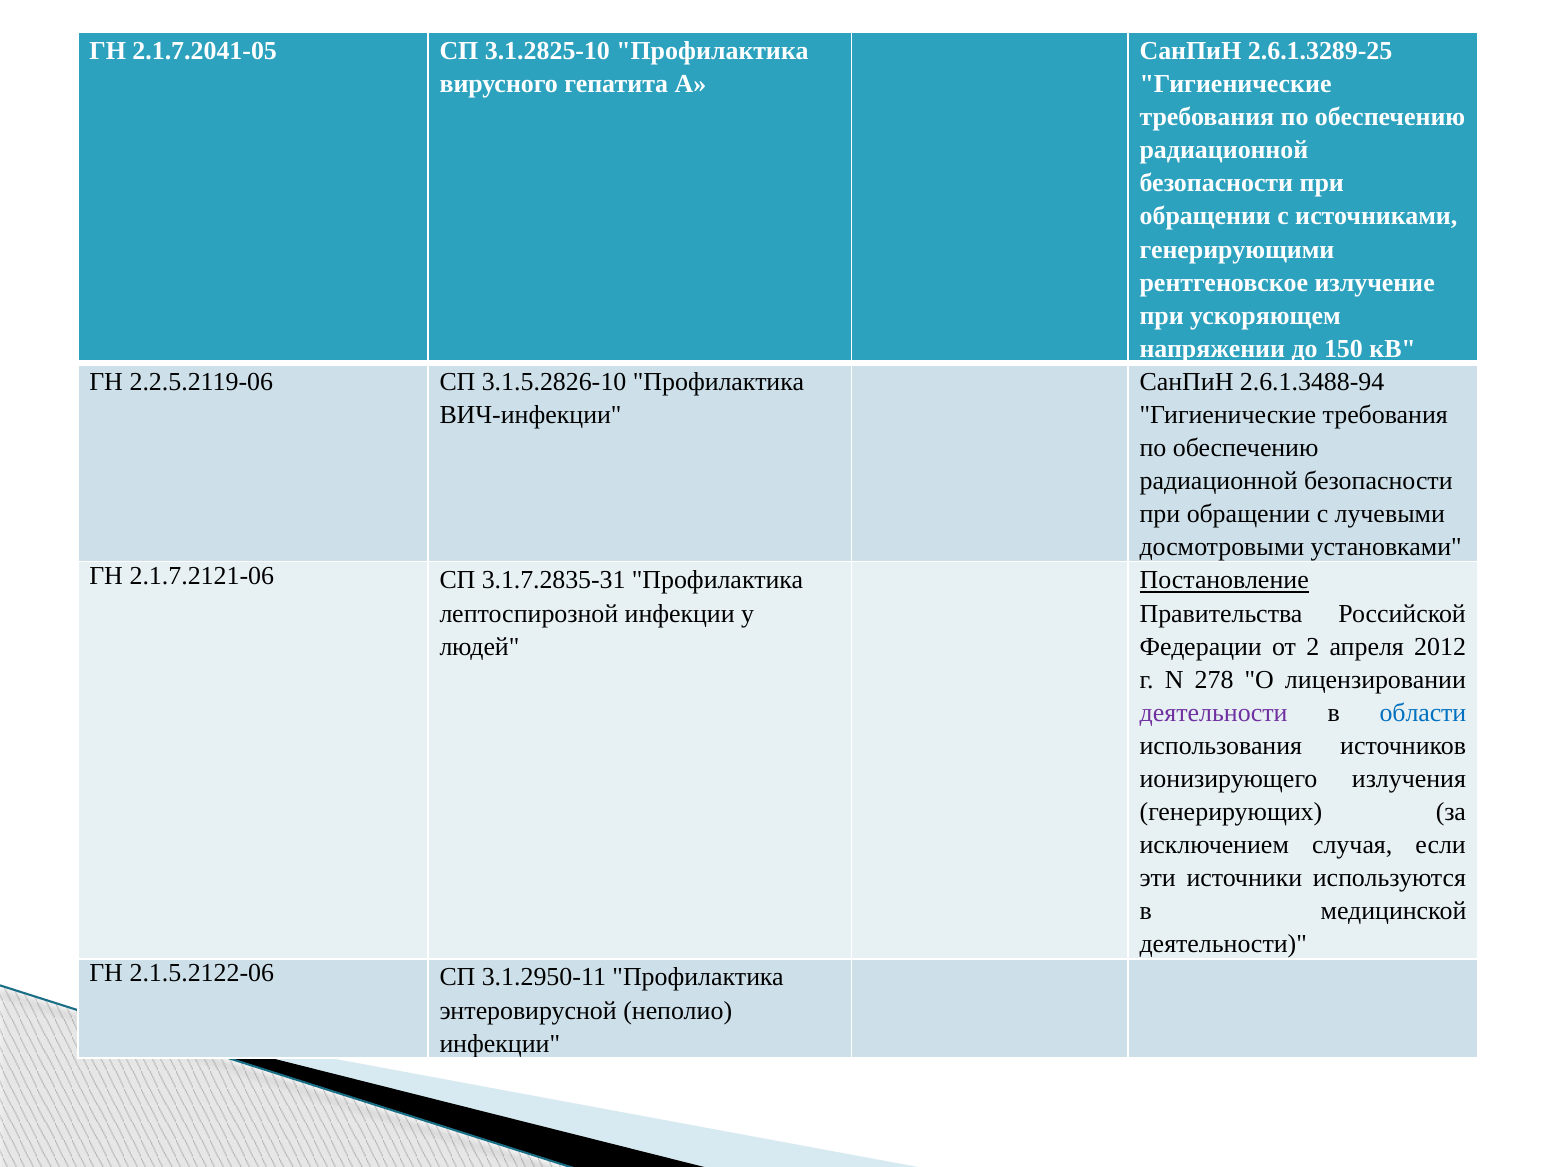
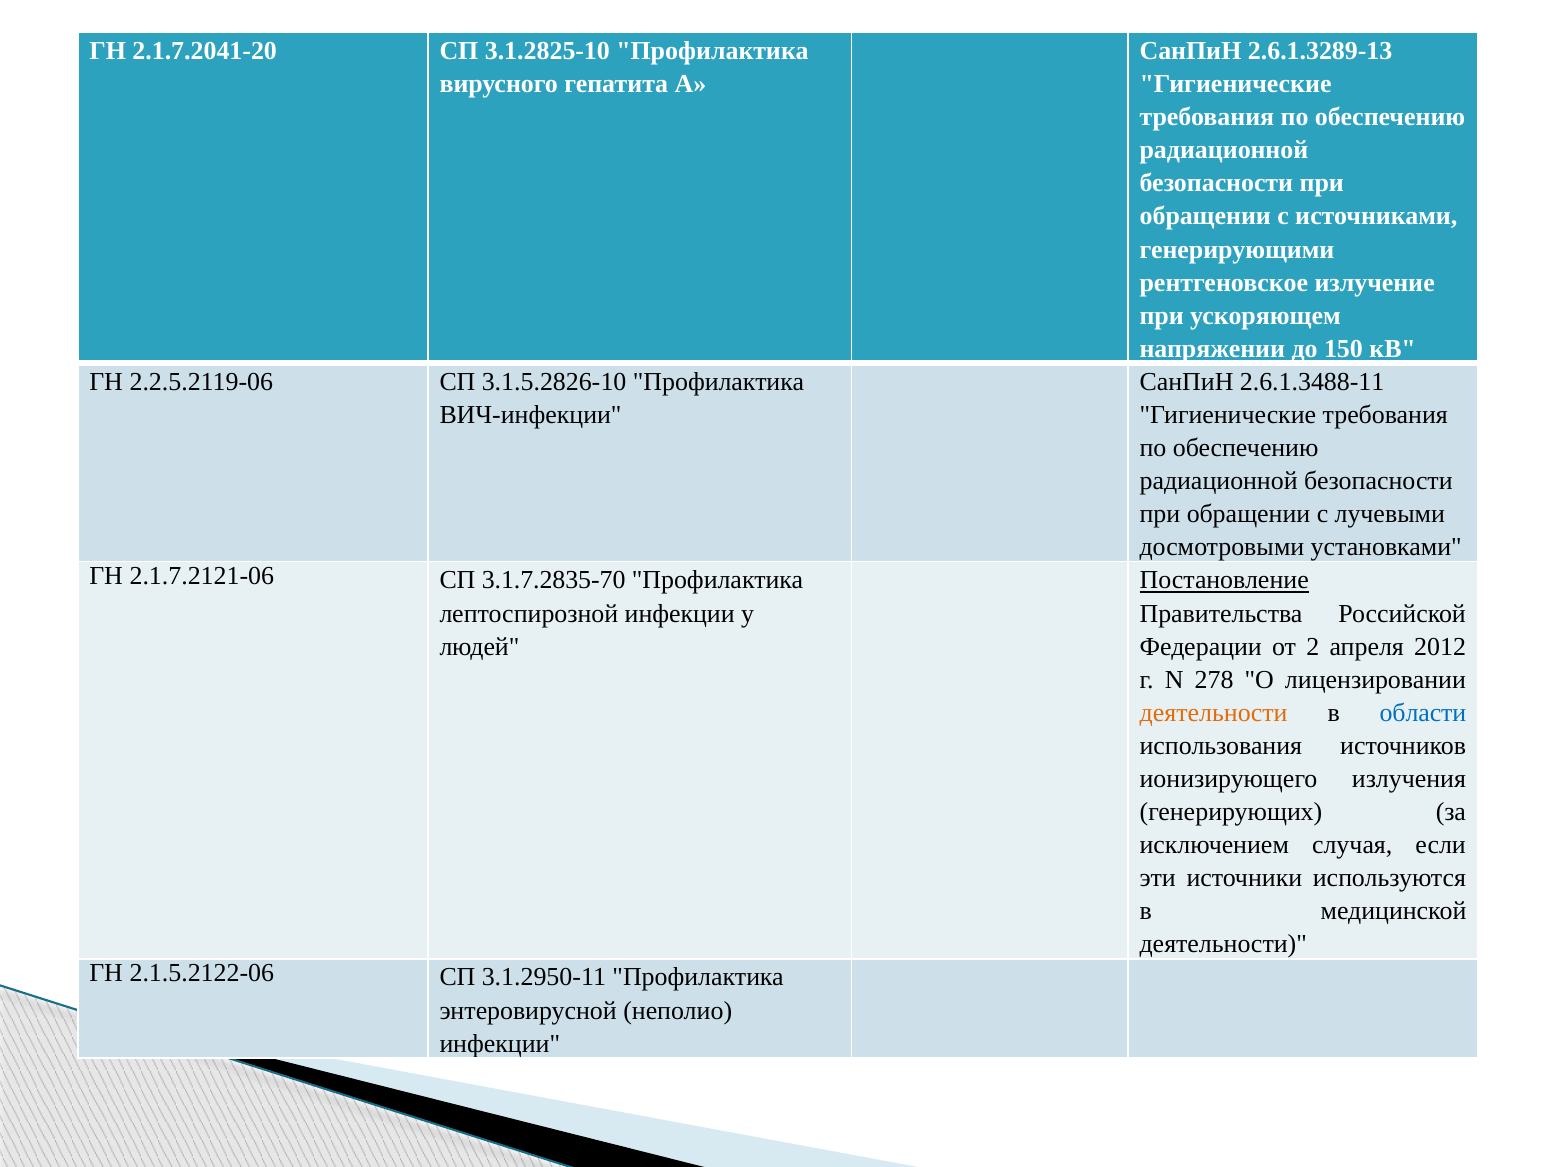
2.1.7.2041-05: 2.1.7.2041-05 -> 2.1.7.2041-20 (205, 51)
2.6.1.3289-25: 2.6.1.3289-25 -> 2.6.1.3289-13 (1320, 51)
2.6.1.3488-94: 2.6.1.3488-94 -> 2.6.1.3488-11 (1312, 382)
3.1.7.2835-31: 3.1.7.2835-31 -> 3.1.7.2835-70 (554, 580)
деятельности colour: purple -> orange (1214, 713)
